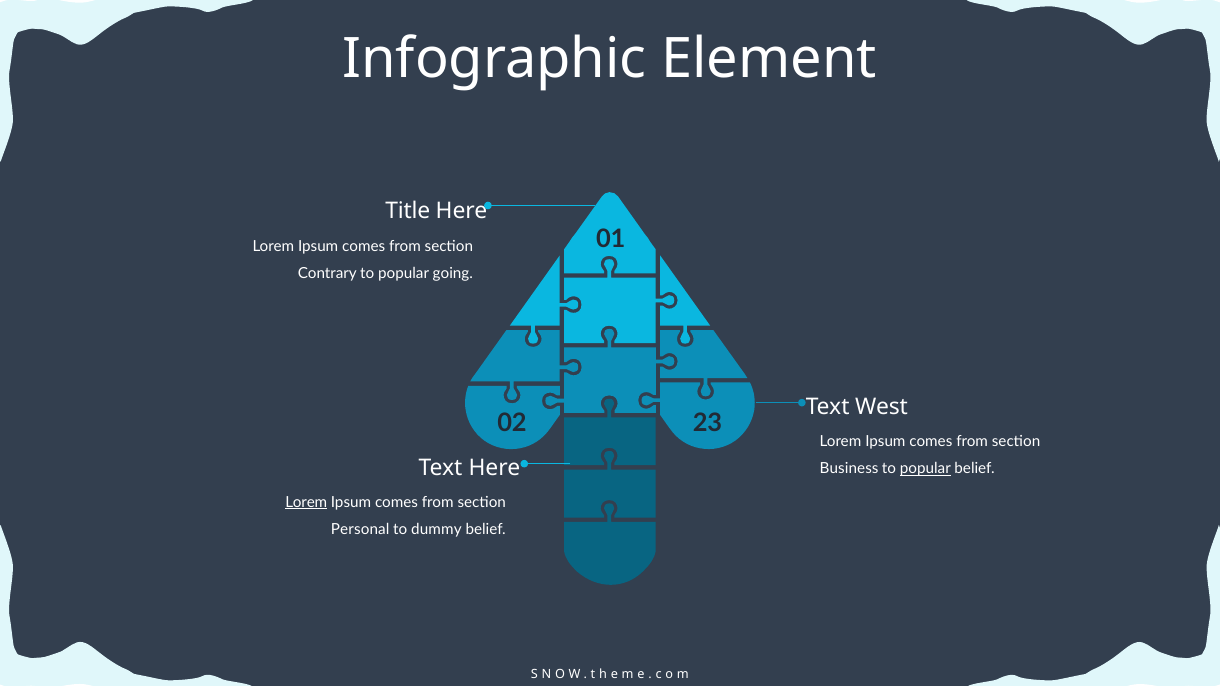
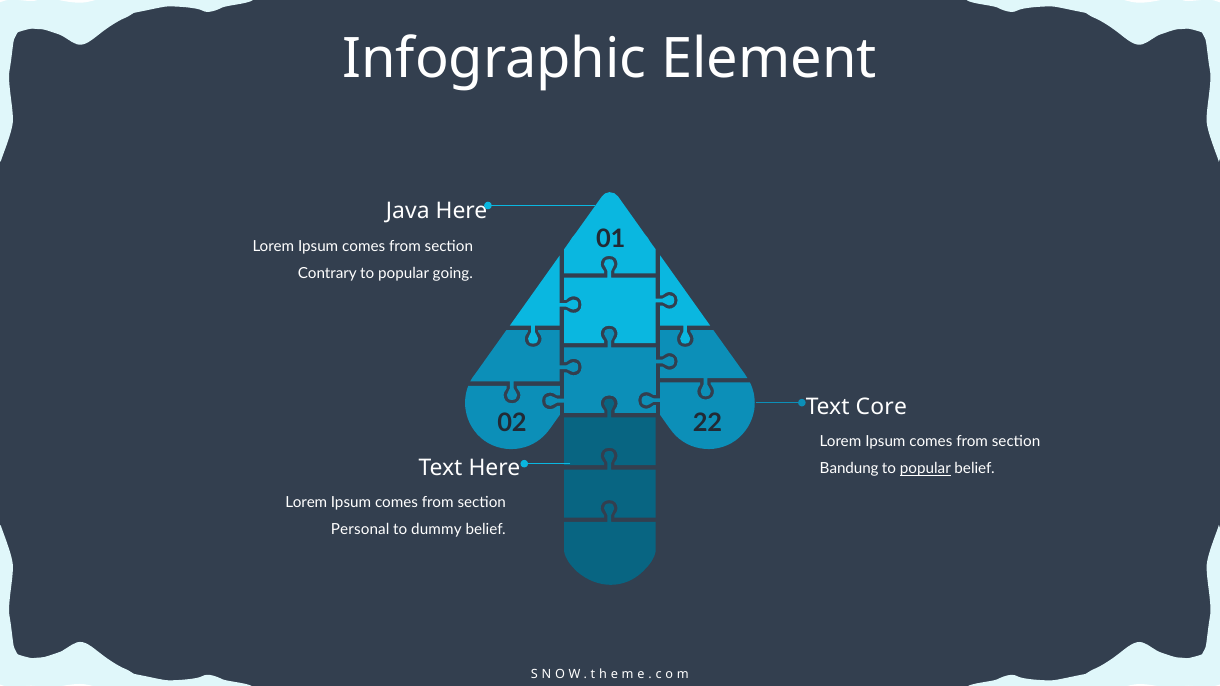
Title: Title -> Java (408, 211)
West: West -> Core (881, 407)
23: 23 -> 22 (708, 423)
Business: Business -> Bandung (849, 469)
Lorem underline: present -> none (306, 503)
